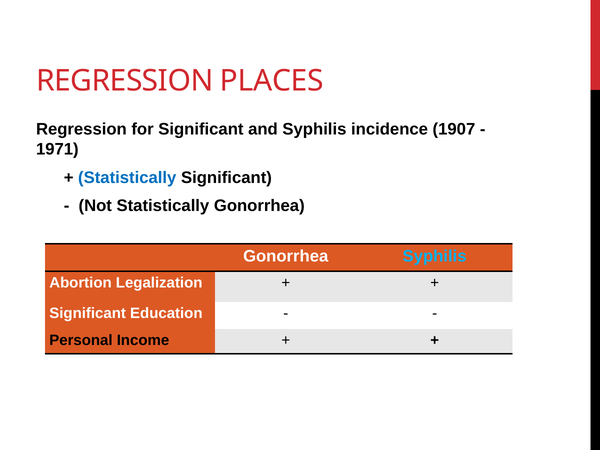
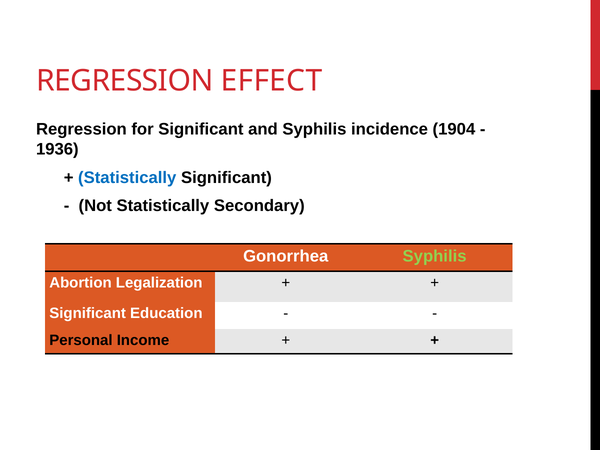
PLACES: PLACES -> EFFECT (272, 81)
1907: 1907 -> 1904 (454, 129)
1971: 1971 -> 1936 (57, 149)
Statistically Gonorrhea: Gonorrhea -> Secondary (259, 206)
Syphilis colour: light blue -> light green (435, 256)
